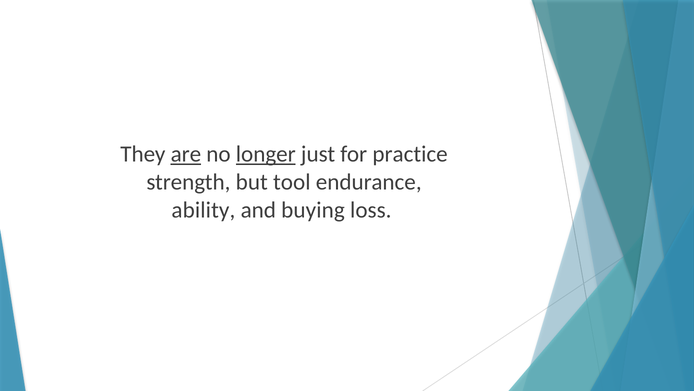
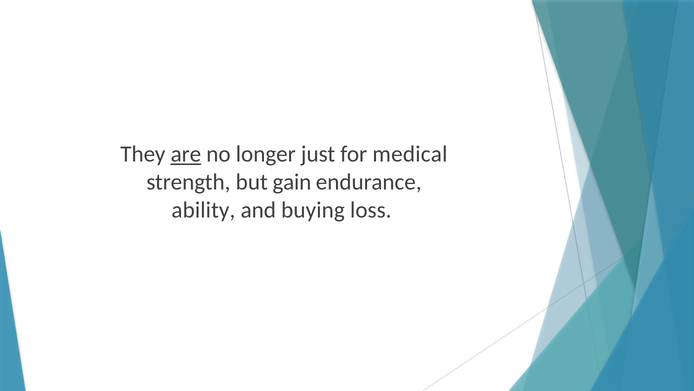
longer underline: present -> none (266, 154)
practice: practice -> medical (410, 154)
tool: tool -> gain (292, 182)
